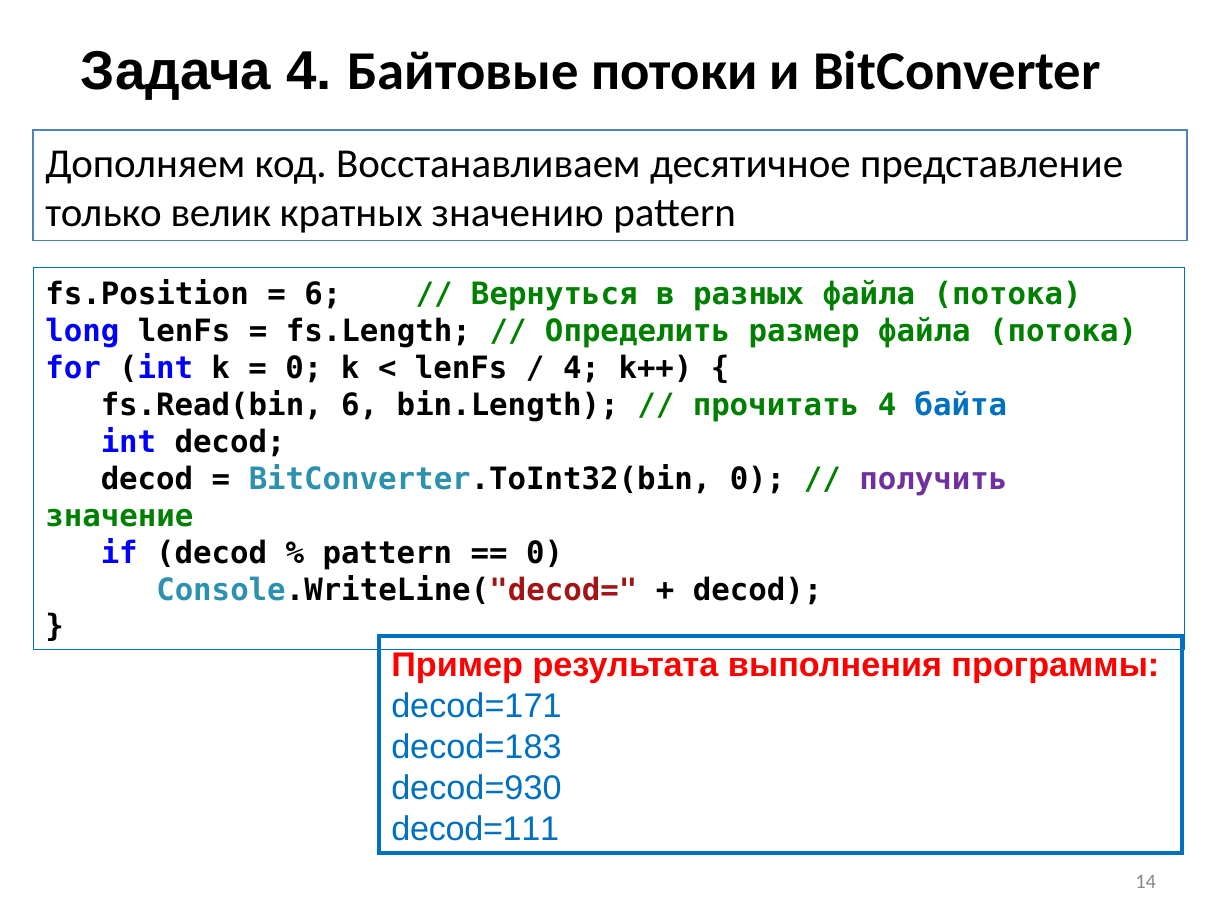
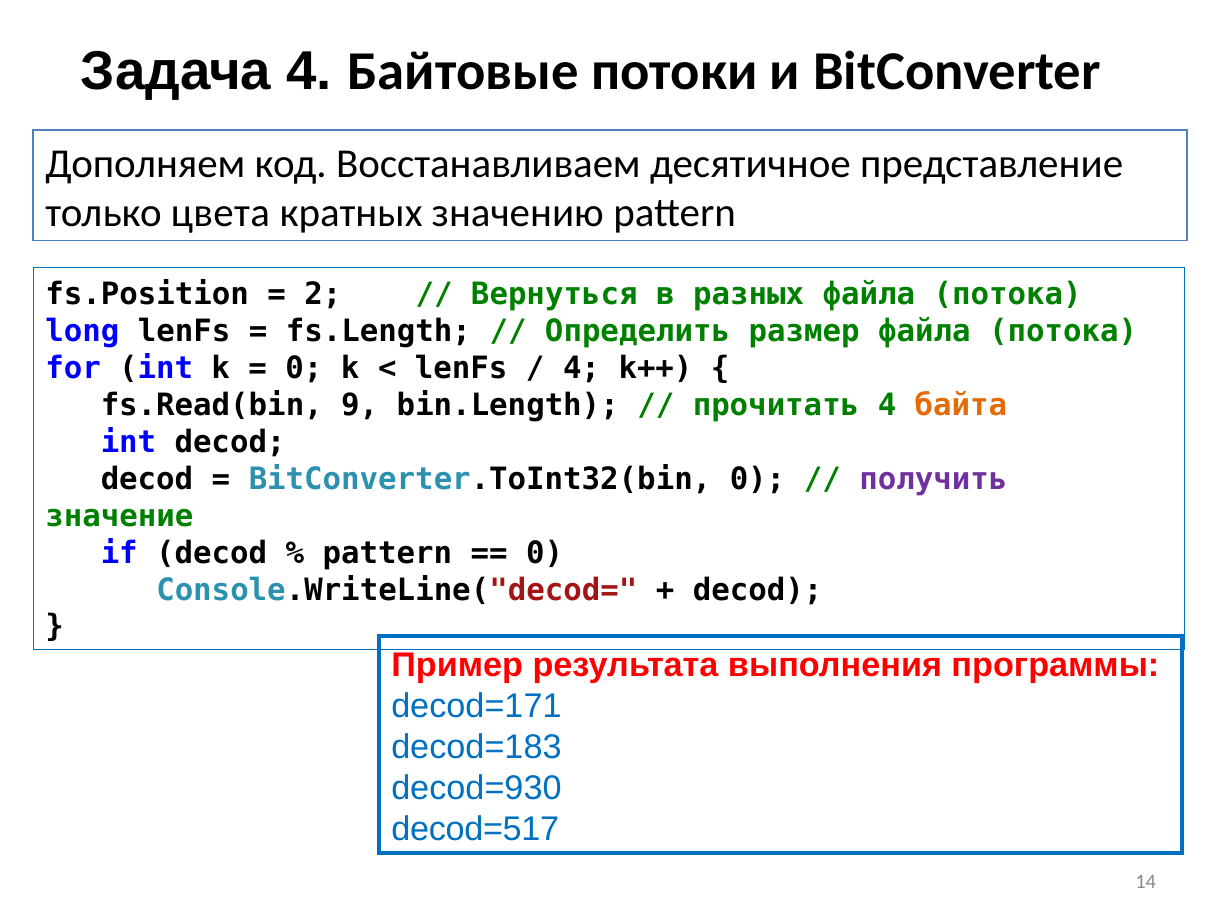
велик: велик -> цвета (220, 213)
6: 6 -> 2 (323, 294)
fs.Read(bin 6: 6 -> 9 (360, 405)
байта colour: blue -> orange (961, 405)
decod=111: decod=111 -> decod=517 (475, 829)
